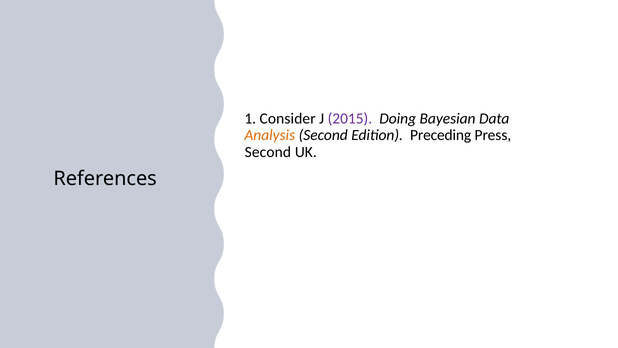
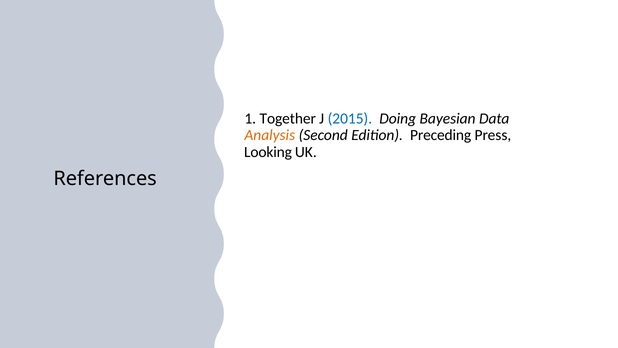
Consider: Consider -> Together (288, 118)
2015 colour: purple -> blue (350, 118)
Second: Second -> Looking (268, 152)
